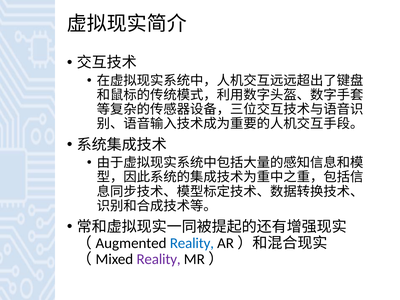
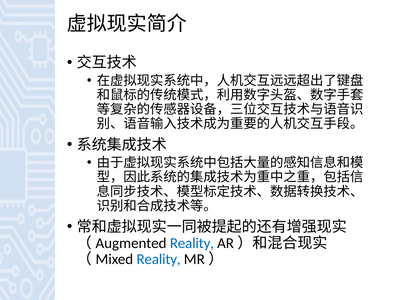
Reality colour: purple -> blue (159, 259)
